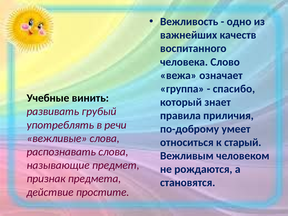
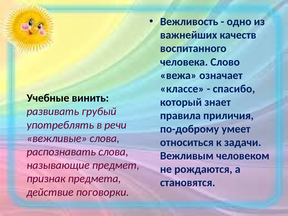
группа: группа -> классе (182, 89)
старый: старый -> задачи (243, 142)
простите: простите -> поговорки (103, 192)
